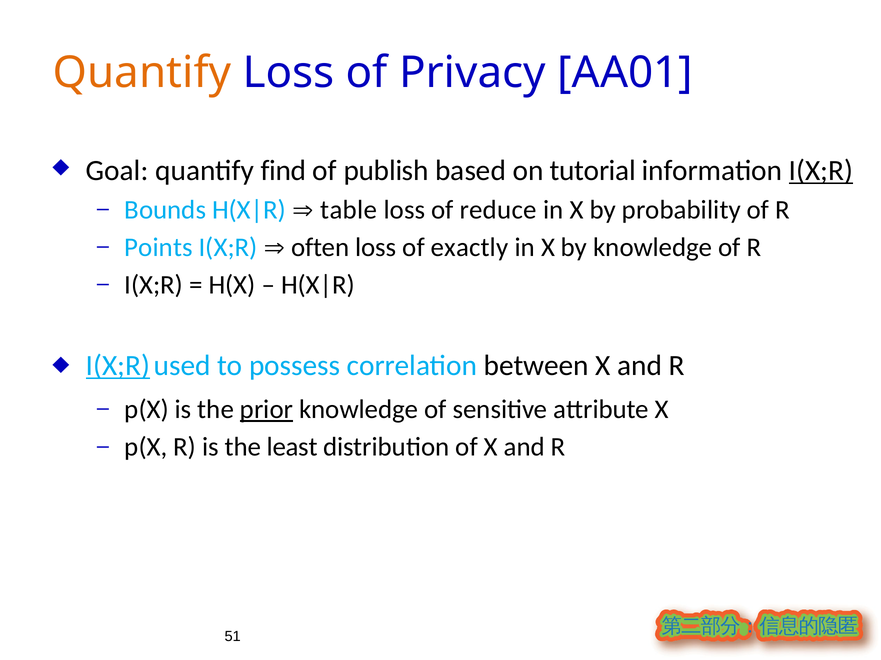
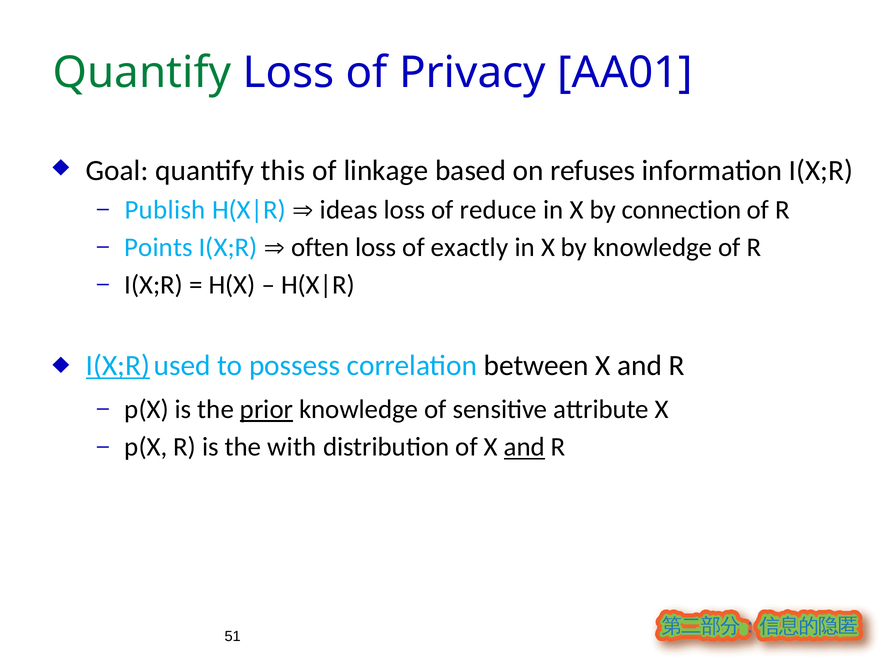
Quantify colour: orange -> green (142, 73)
find: find -> this (283, 171)
publish: publish -> linkage (386, 171)
tutorial: tutorial -> refuses (593, 171)
I(X;R underline: present -> none (821, 171)
Bounds: Bounds -> Publish (165, 210)
table: table -> ideas (349, 210)
probability: probability -> connection (681, 210)
least: least -> with (292, 448)
and underline: none -> present (524, 448)
